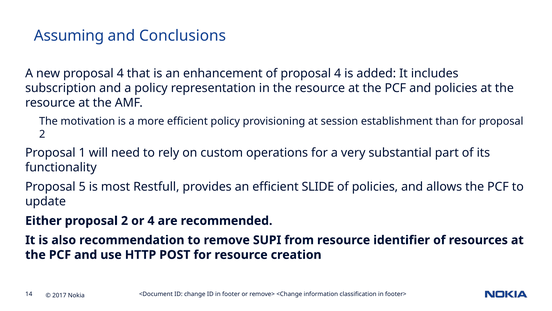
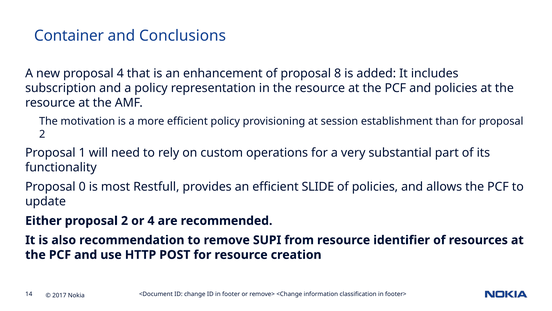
Assuming: Assuming -> Container (69, 36)
of proposal 4: 4 -> 8 (338, 73)
5: 5 -> 0 (82, 186)
